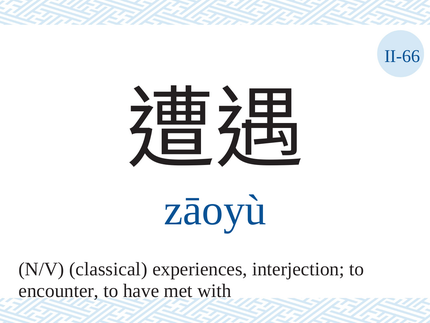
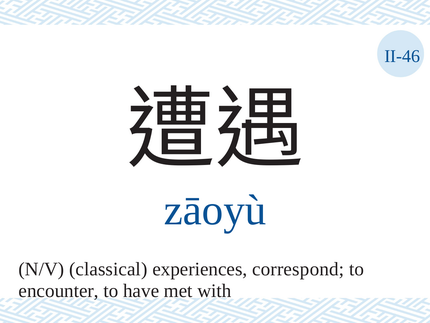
II-66: II-66 -> II-46 (402, 56)
interjection: interjection -> correspond (298, 269)
